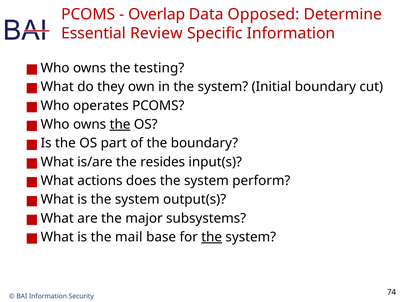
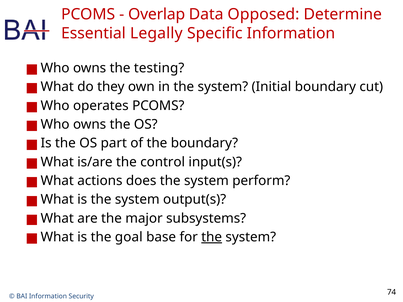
Review: Review -> Legally (156, 33)
the underline: present -> none (120, 125)
resides: resides -> control (163, 162)
mail: mail -> goal (129, 237)
